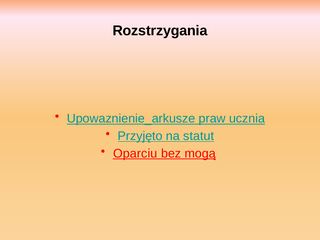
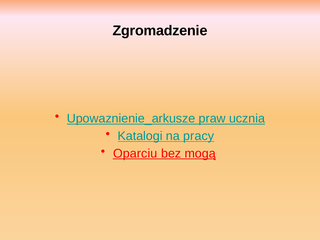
Rozstrzygania: Rozstrzygania -> Zgromadzenie (160, 31)
Przyjęto: Przyjęto -> Katalogi (140, 136)
statut: statut -> pracy (199, 136)
